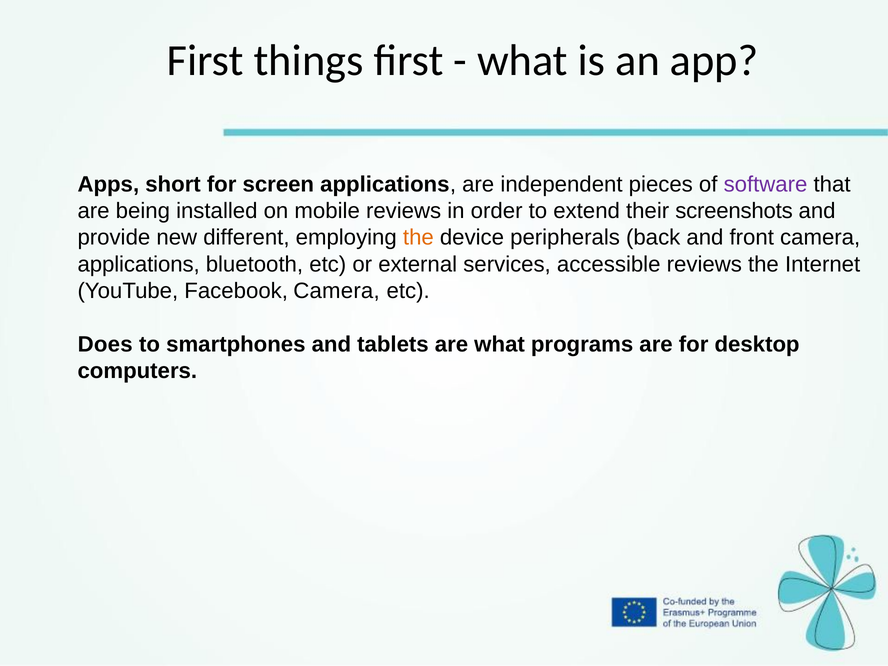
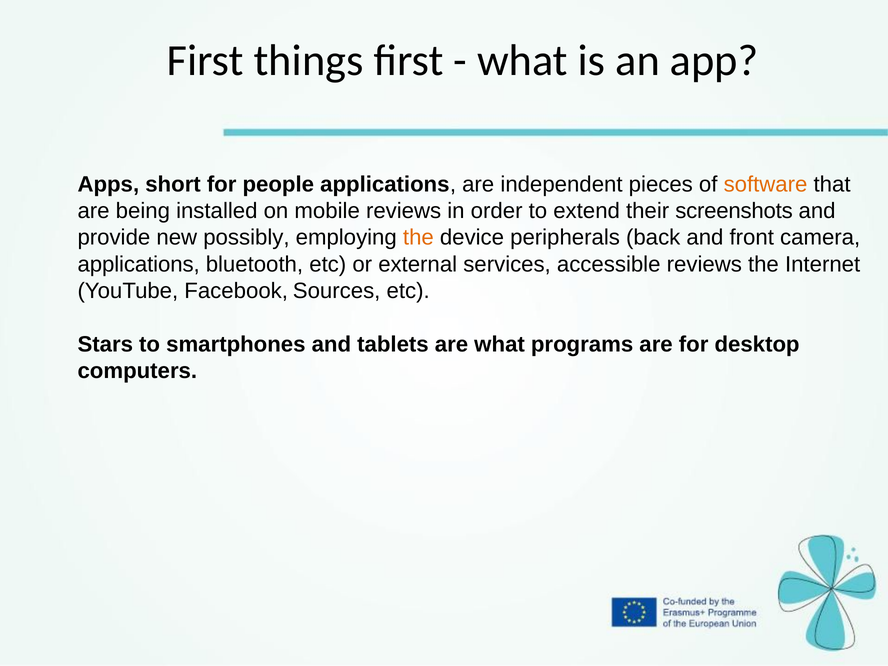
screen: screen -> people (278, 184)
software colour: purple -> orange (766, 184)
different: different -> possibly (246, 238)
Facebook Camera: Camera -> Sources (337, 291)
Does: Does -> Stars (105, 344)
